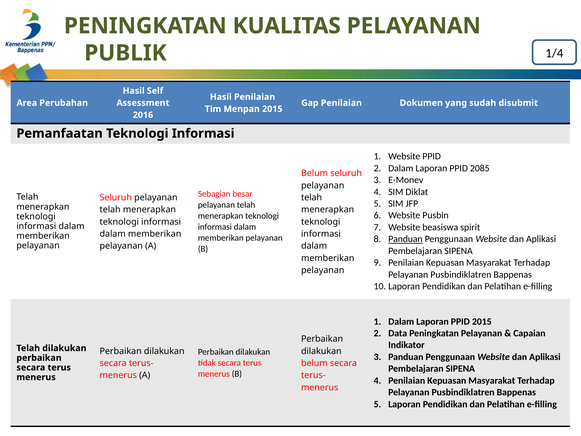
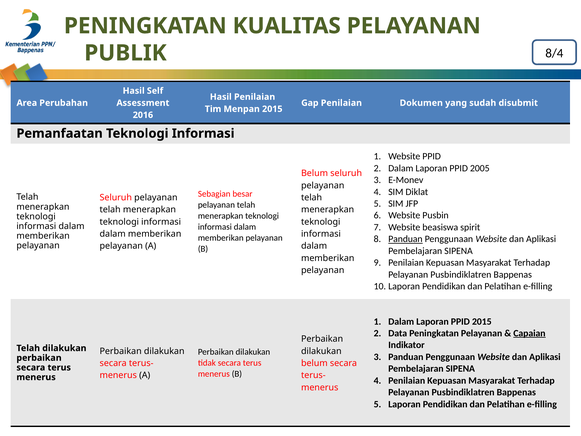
1/4: 1/4 -> 8/4 (554, 53)
2085: 2085 -> 2005 (480, 168)
Capaian underline: none -> present (529, 333)
